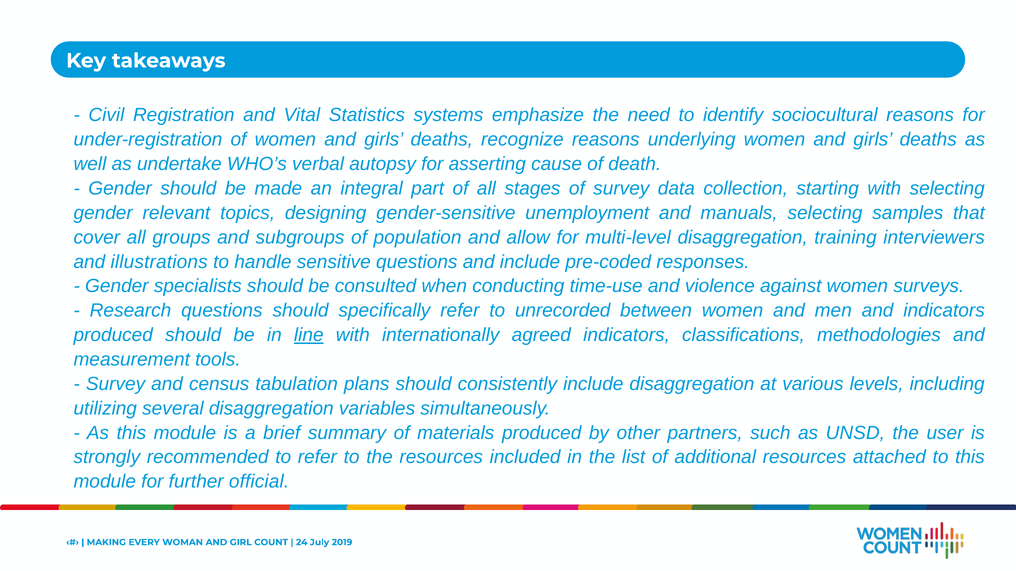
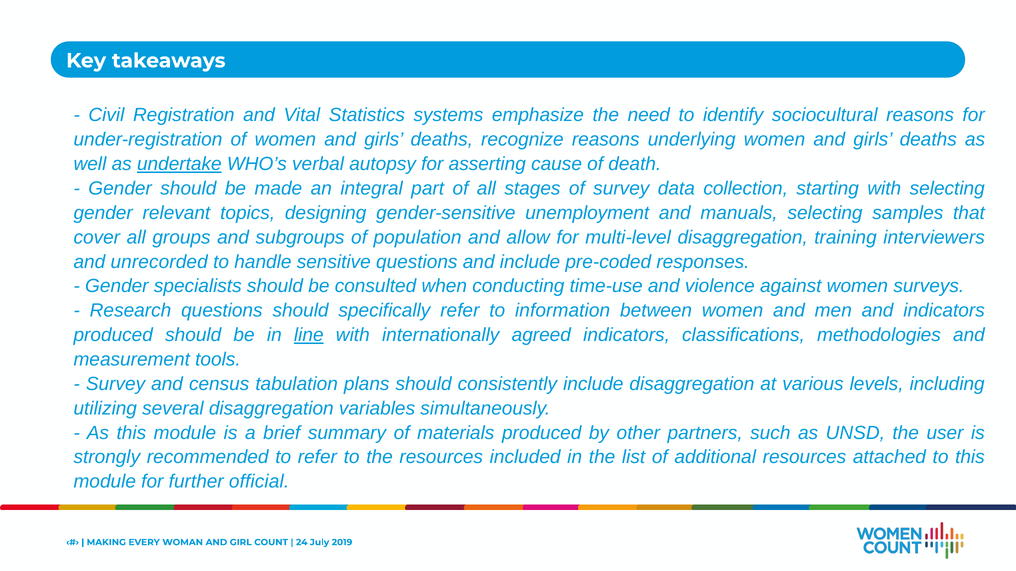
undertake underline: none -> present (179, 164)
illustrations: illustrations -> unrecorded (159, 262)
unrecorded: unrecorded -> information (563, 311)
